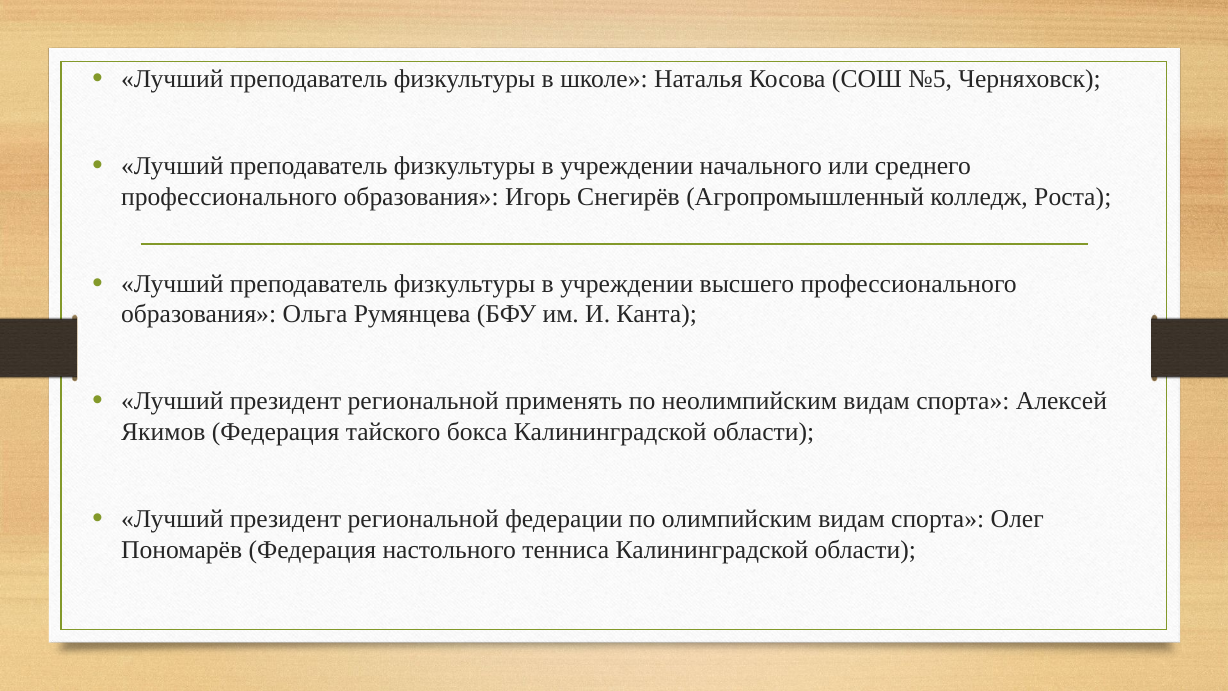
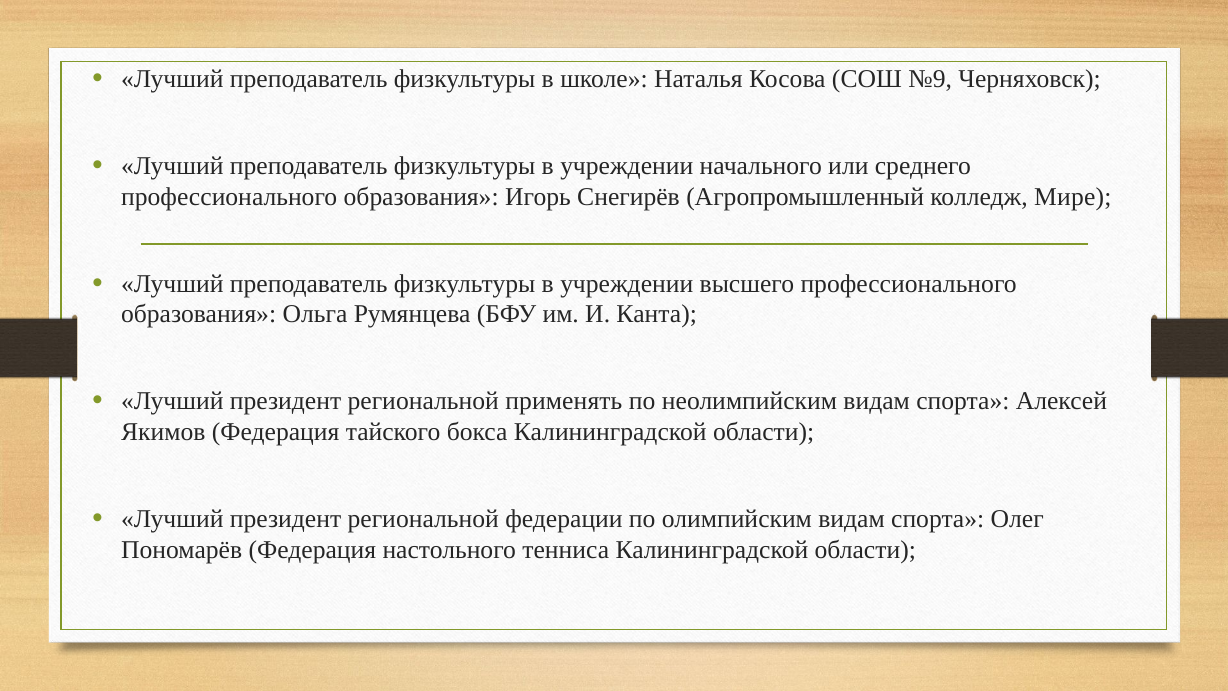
№5: №5 -> №9 (930, 79)
Роста: Роста -> Мире (1073, 197)
